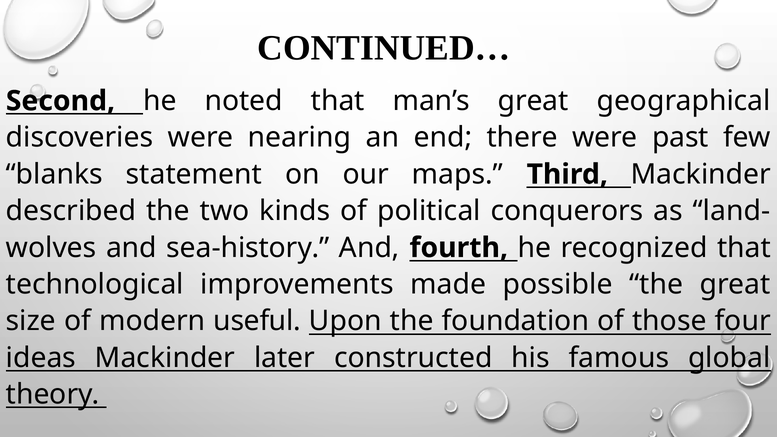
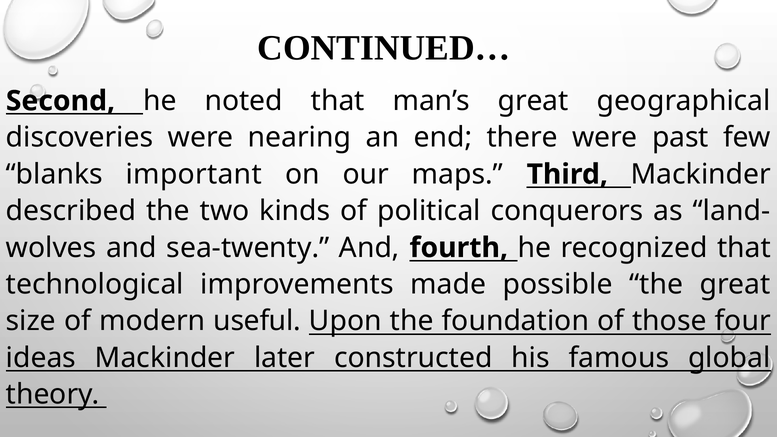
statement: statement -> important (194, 174)
sea-history: sea-history -> sea-twenty (248, 248)
